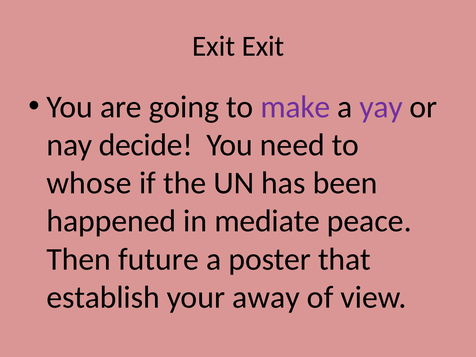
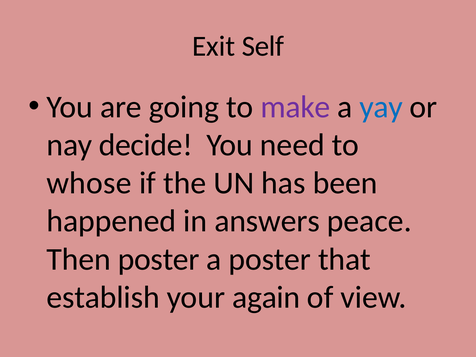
Exit Exit: Exit -> Self (263, 46)
yay colour: purple -> blue (381, 107)
mediate: mediate -> answers (267, 221)
Then future: future -> poster (159, 259)
away: away -> again (266, 297)
